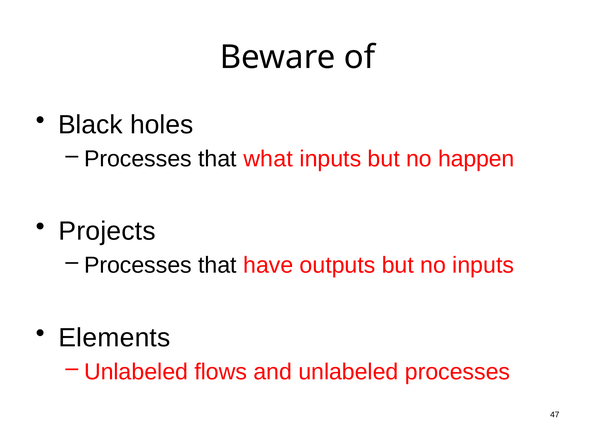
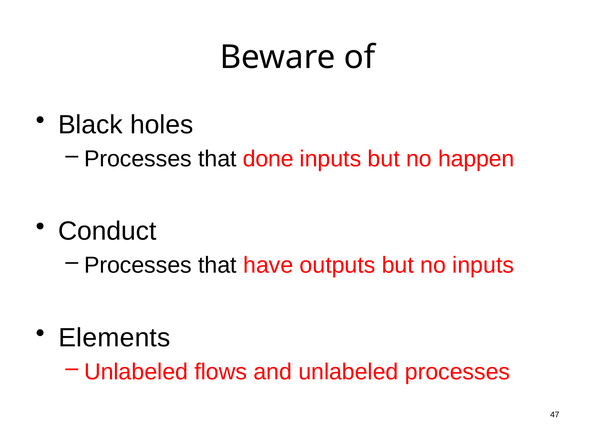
what: what -> done (268, 159)
Projects: Projects -> Conduct (107, 231)
